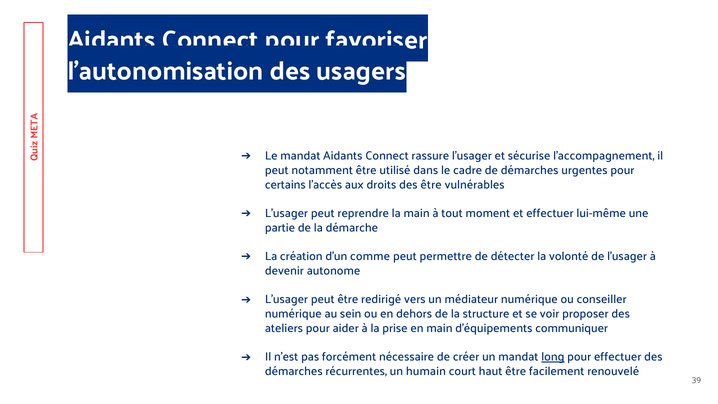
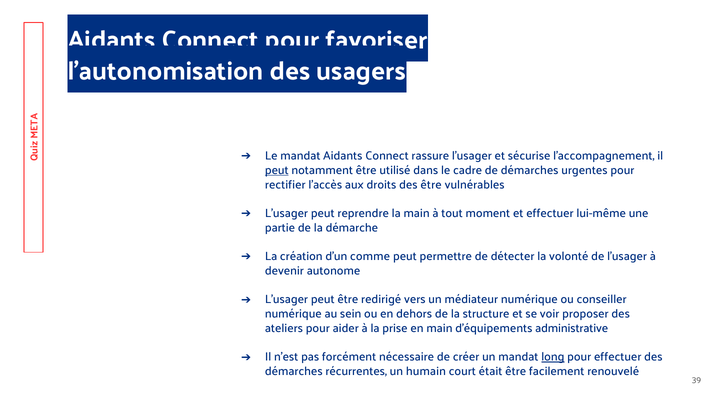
peut underline: none -> present (277, 170)
certains: certains -> rectifier (285, 185)
communiquer: communiquer -> administrative (572, 328)
haut: haut -> était (491, 371)
